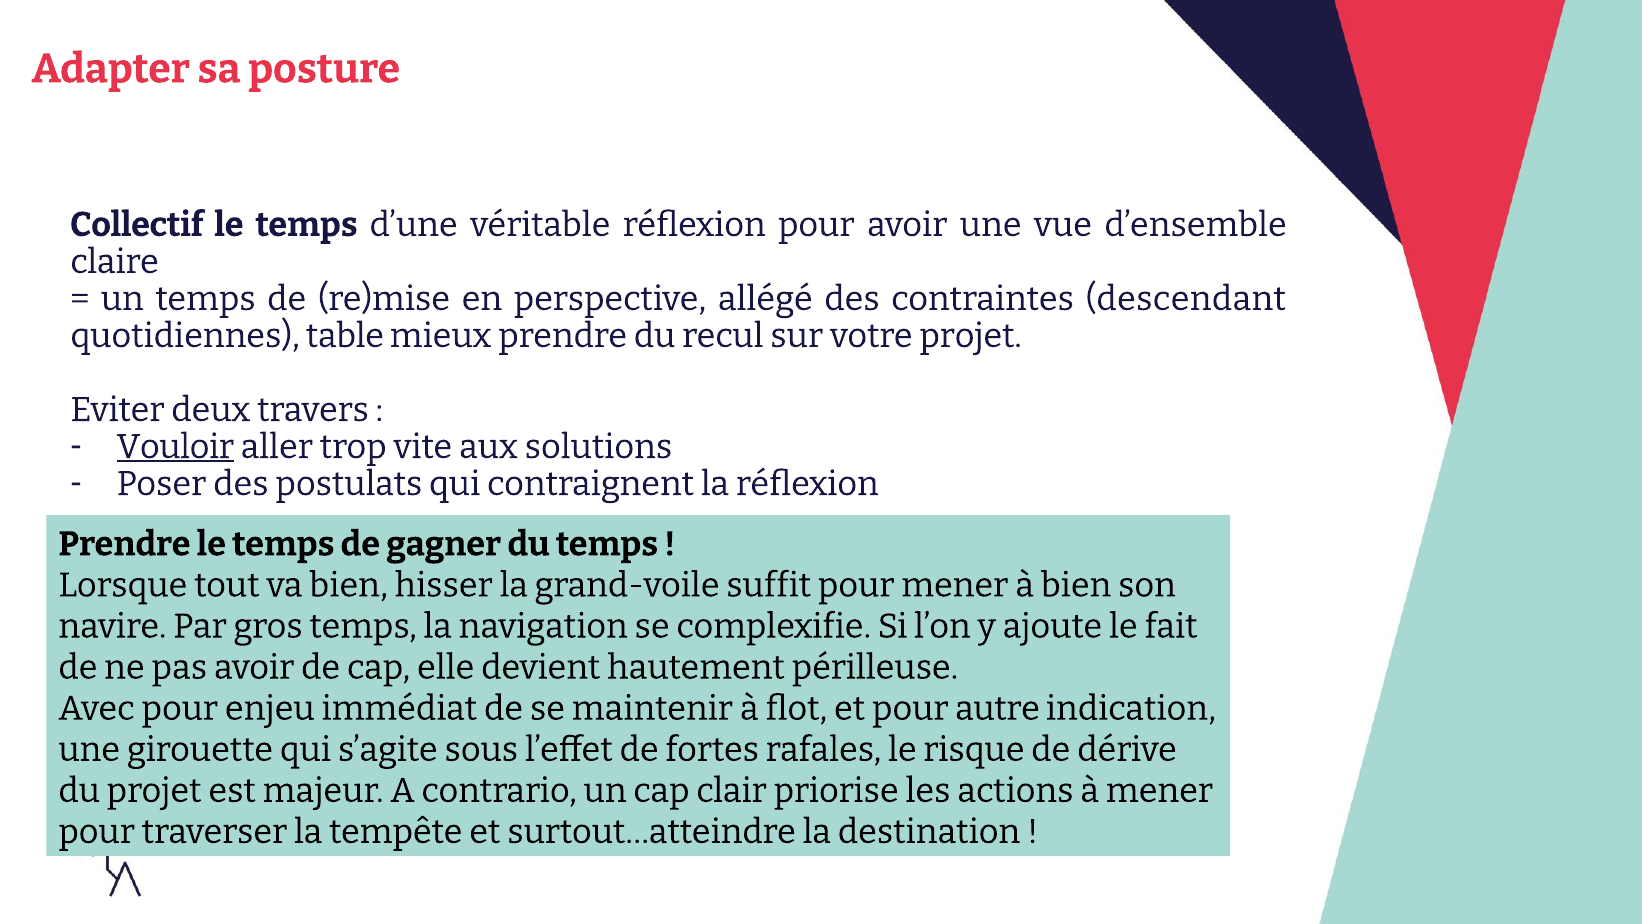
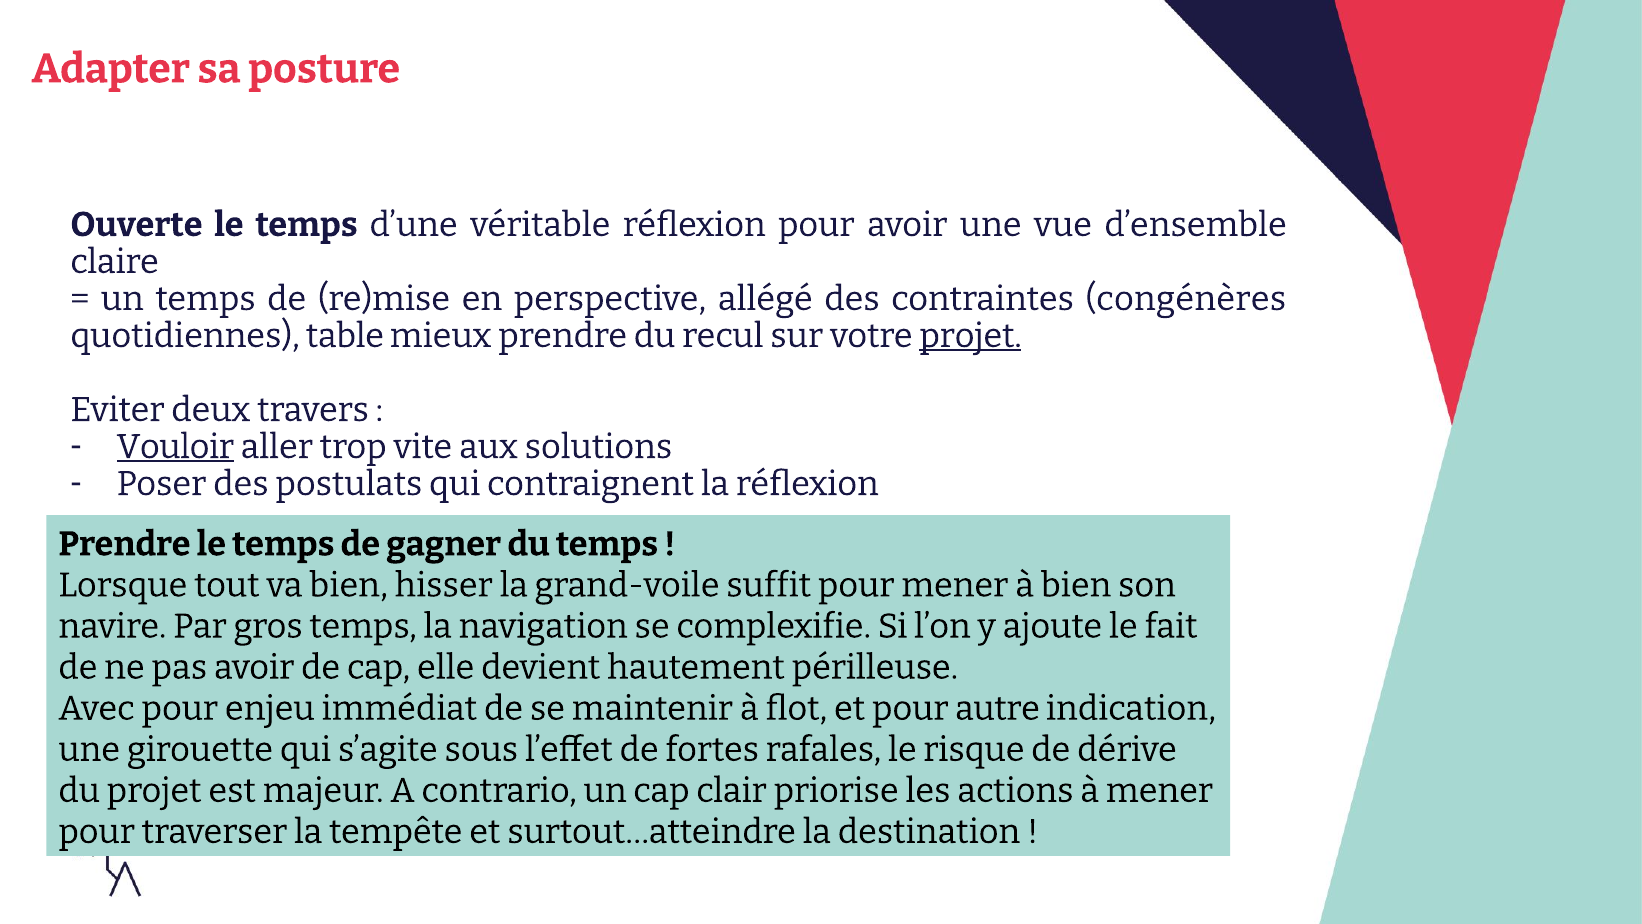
Collectif: Collectif -> Ouverte (137, 225)
descendant: descendant -> congénères (1186, 299)
projet underline: none -> present (971, 336)
